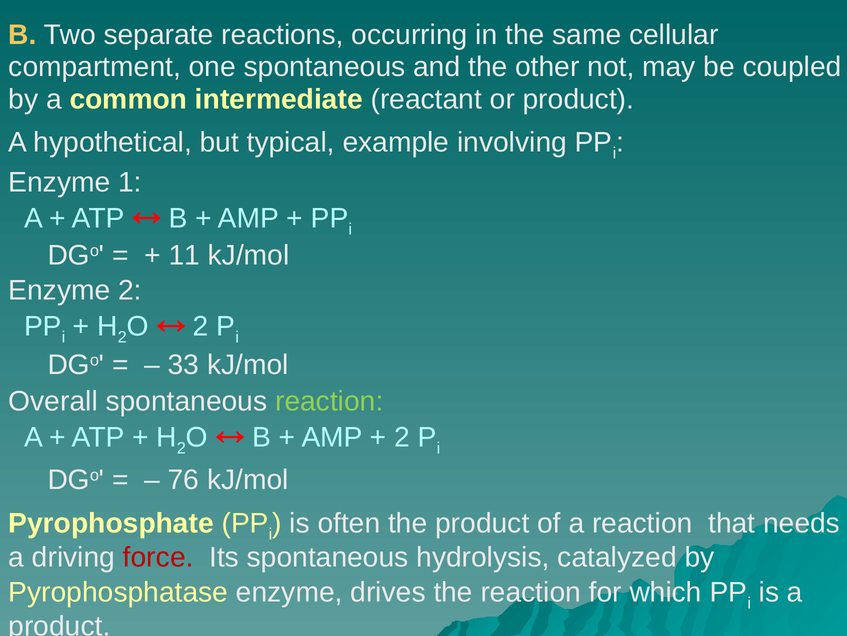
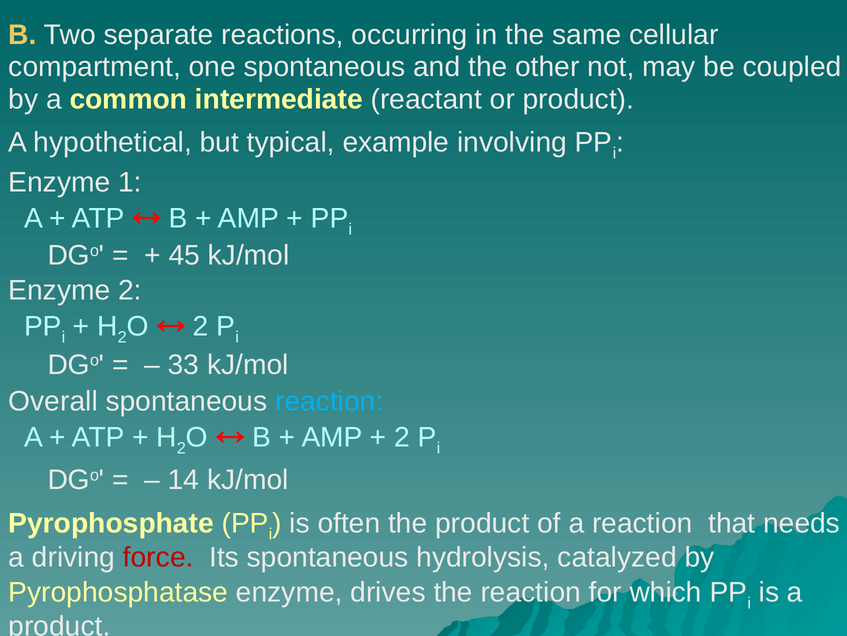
11: 11 -> 45 (184, 255)
reaction colour: light green -> light blue (329, 401)
76: 76 -> 14 (183, 480)
